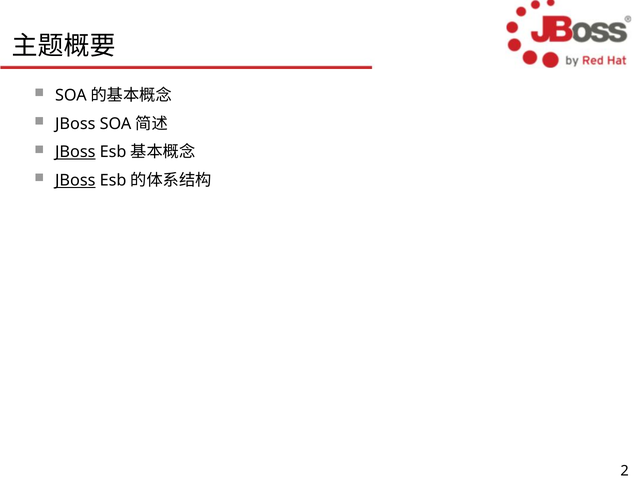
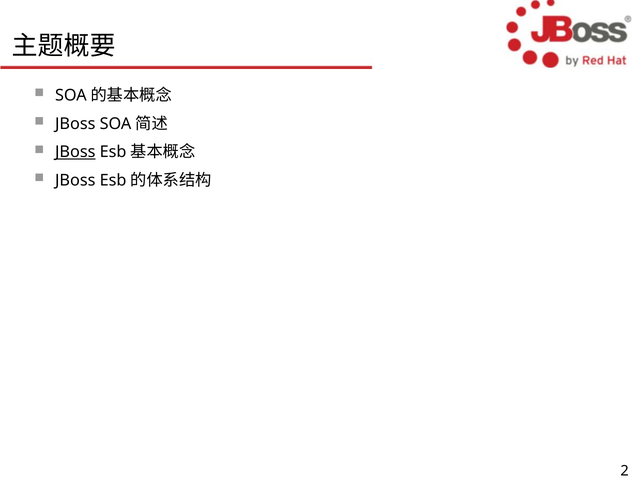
JBoss underline: present -> none (75, 180)
